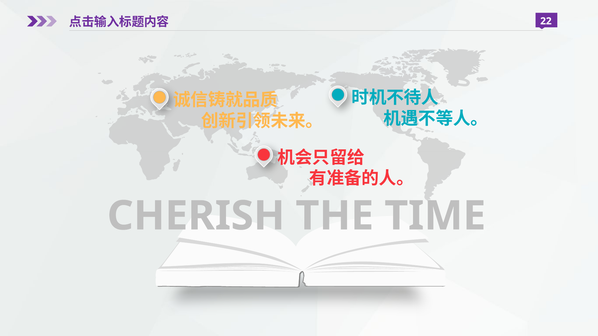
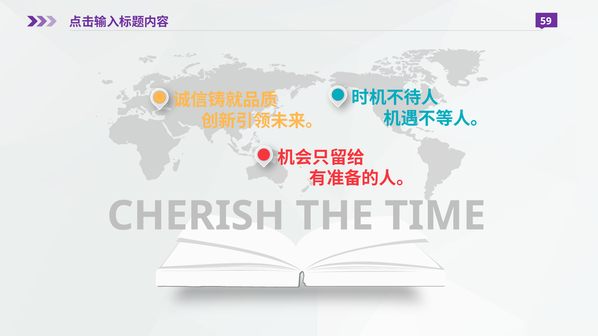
22: 22 -> 59 (546, 21)
